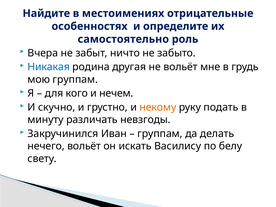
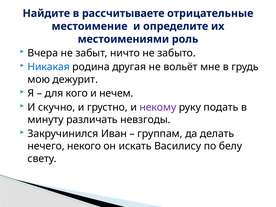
местоимениях: местоимениях -> рассчитываете (123, 13)
особенностях: особенностях -> местоимение (90, 26)
самостоятельно: самостоятельно -> местоимениями (123, 39)
мою группам: группам -> дежурит (75, 79)
некому colour: orange -> purple (158, 107)
нечего вольёт: вольёт -> некого (84, 146)
